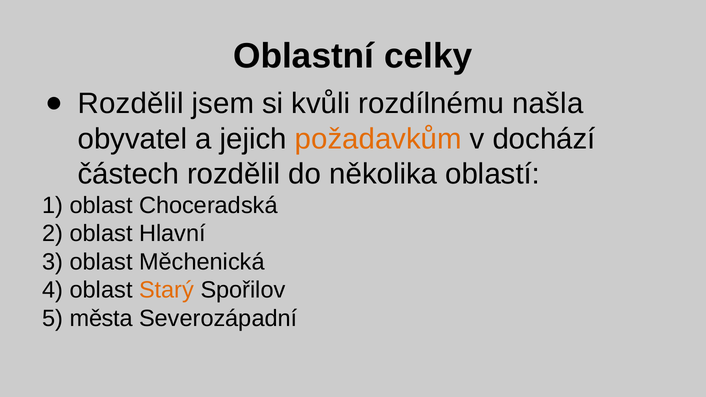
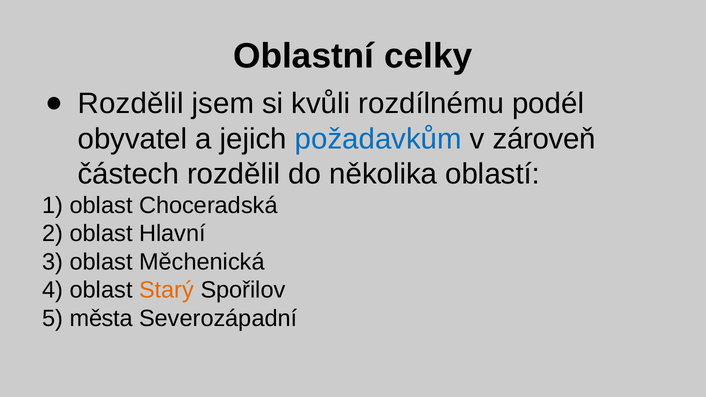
našla: našla -> podél (548, 104)
požadavkům colour: orange -> blue (378, 139)
dochází: dochází -> zároveň (544, 139)
